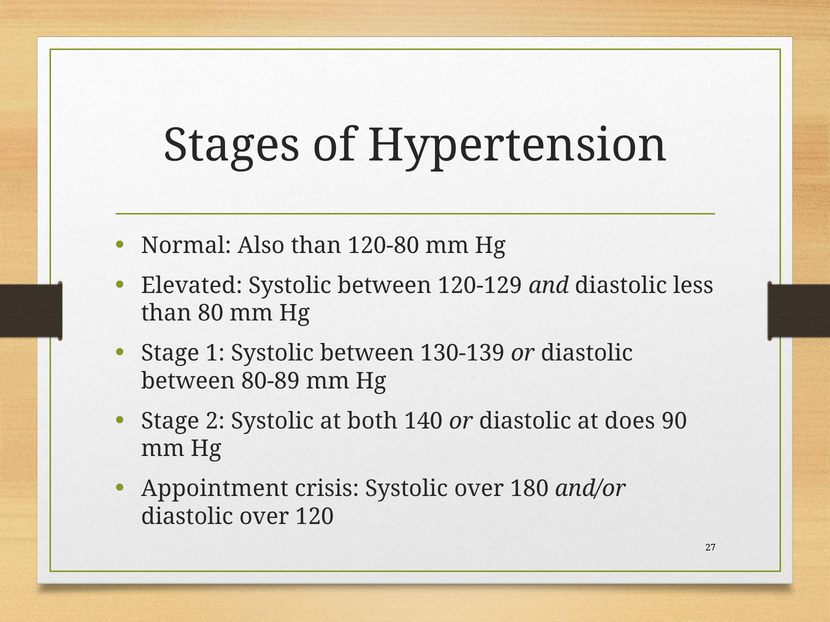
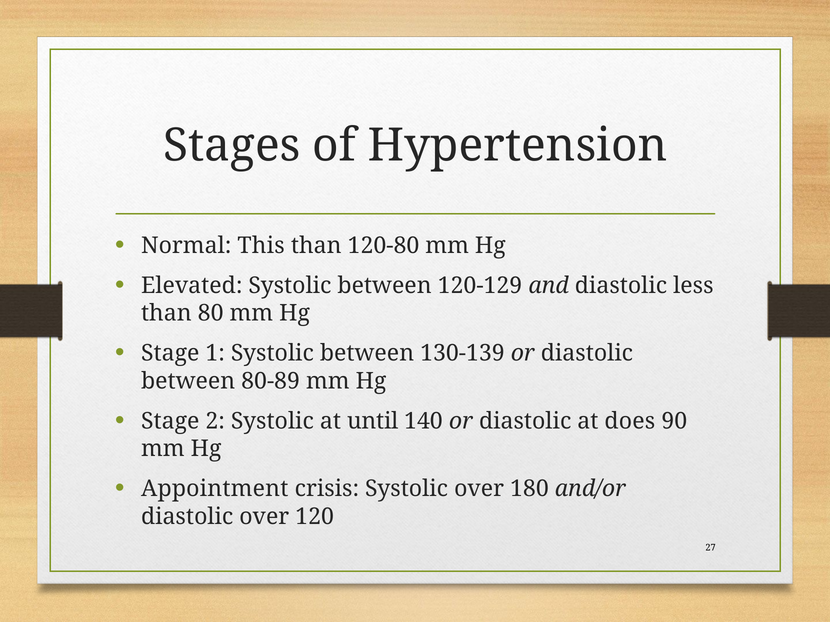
Also: Also -> This (261, 246)
both: both -> until (373, 421)
